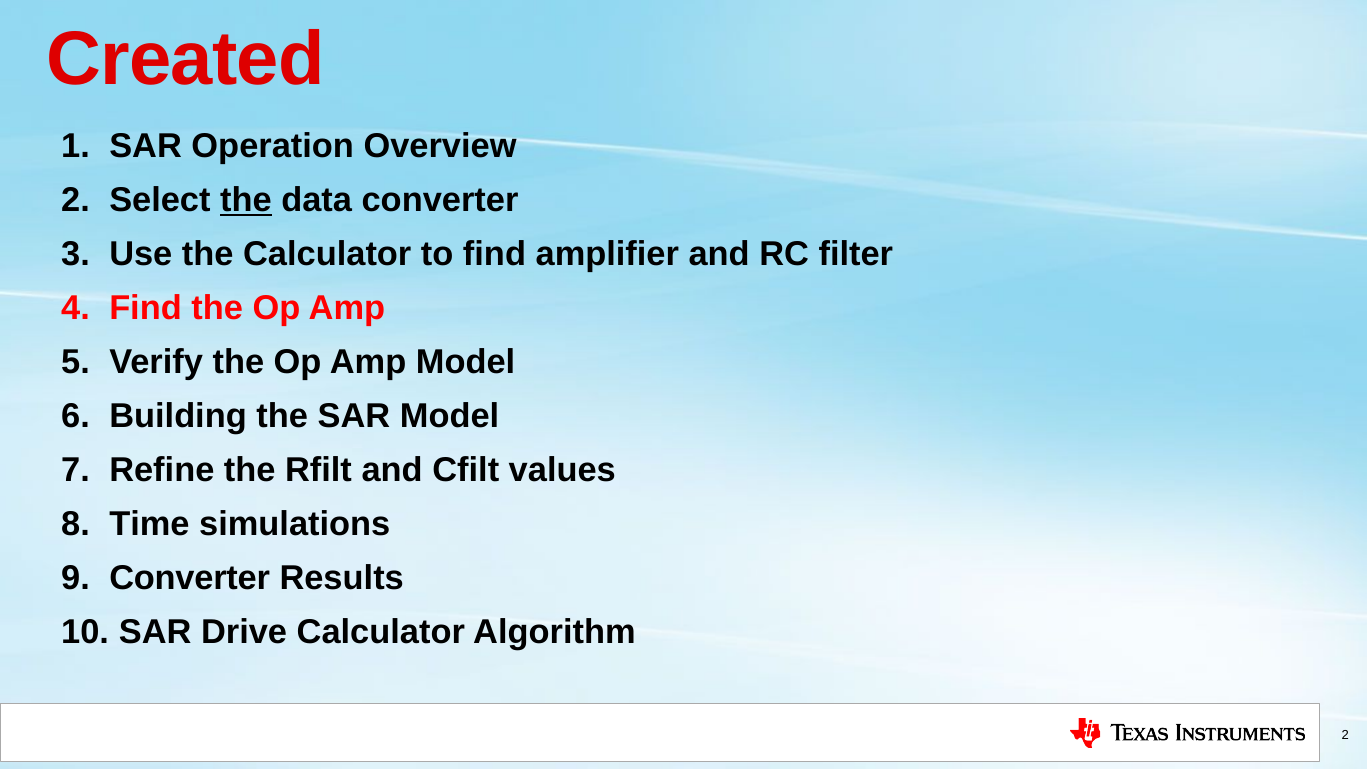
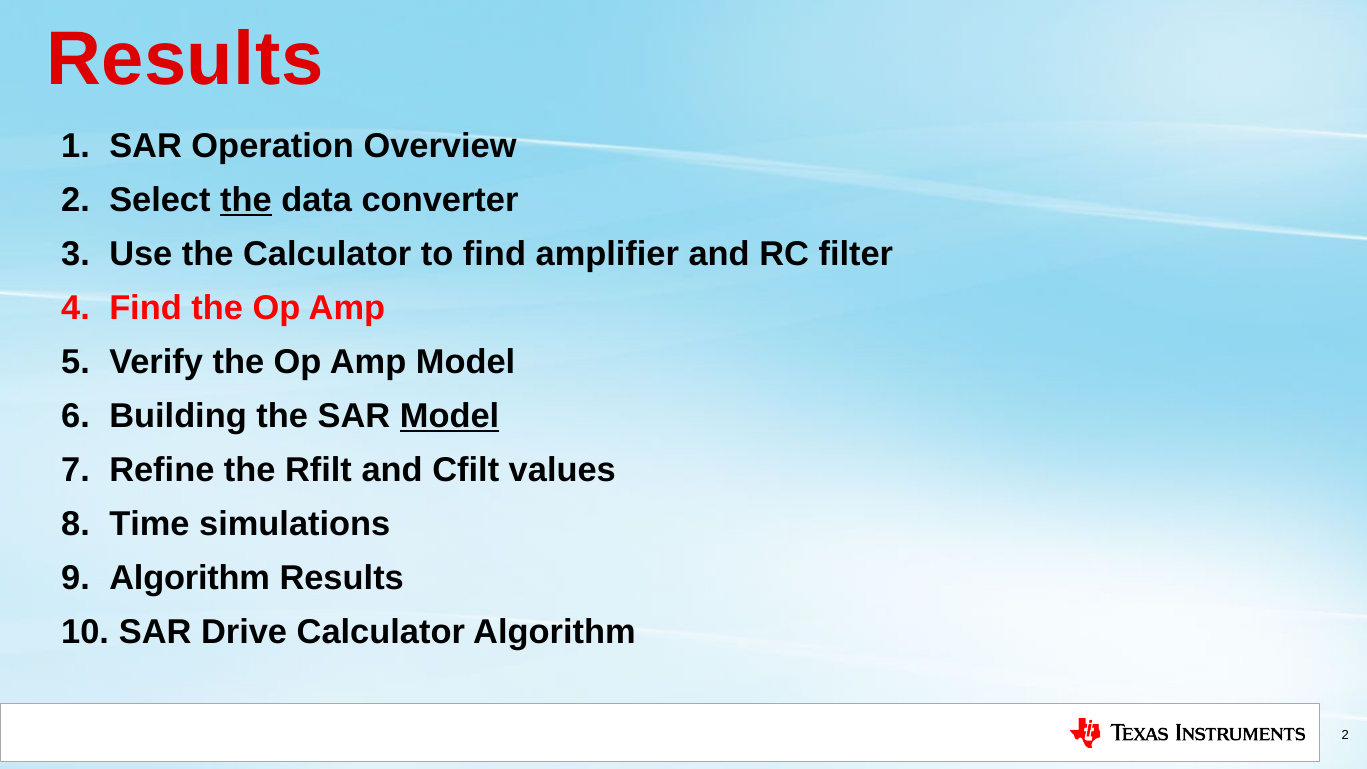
Created: Created -> Results (185, 60)
Model underline: none -> present (450, 416)
Converter: Converter -> Algorithm (190, 578)
